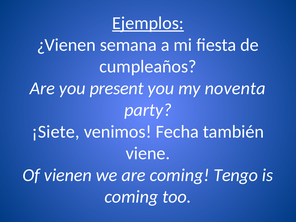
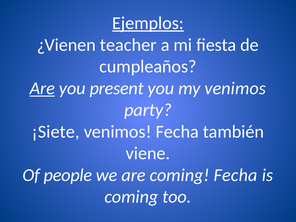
semana: semana -> teacher (128, 45)
Are underline: none -> present (42, 88)
my noventa: noventa -> venimos (235, 88)
vienen: vienen -> people (68, 175)
coming Tengo: Tengo -> Fecha (236, 175)
